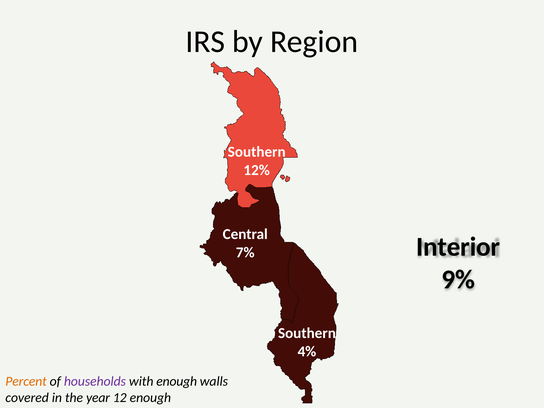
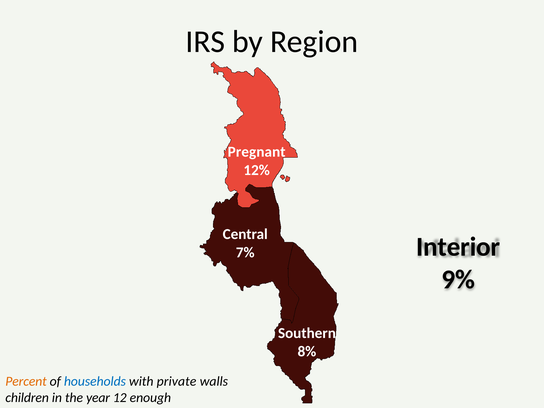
Southern: Southern -> Pregnant (257, 152)
4%: 4% -> 8% (307, 351)
households colour: purple -> blue (95, 381)
with enough: enough -> private (177, 381)
covered: covered -> children (27, 398)
